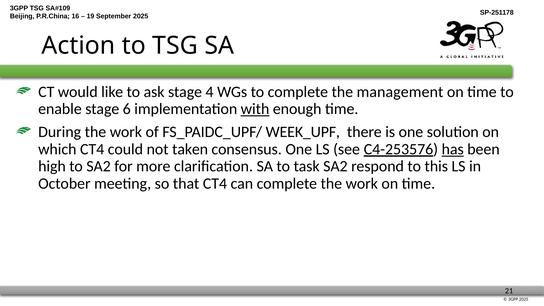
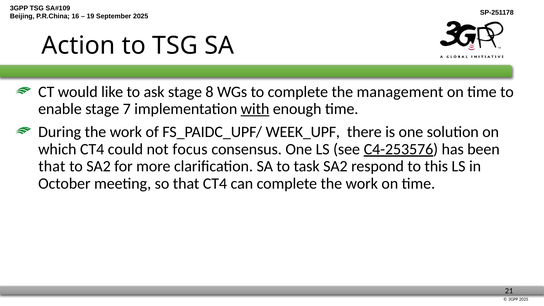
4: 4 -> 8 (209, 92)
6: 6 -> 7 (127, 109)
taken: taken -> focus (190, 149)
has underline: present -> none (453, 149)
high: high -> that (52, 166)
